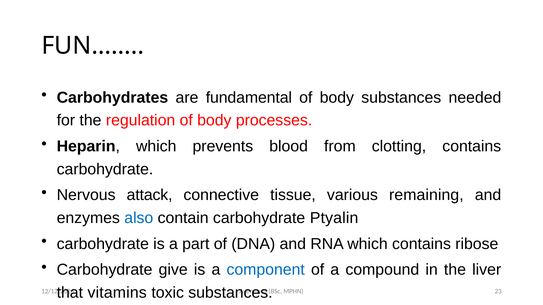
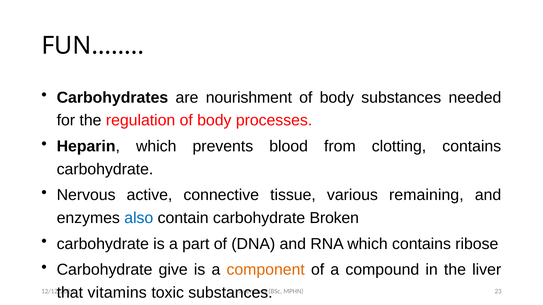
fundamental: fundamental -> nourishment (249, 98)
attack: attack -> active (150, 195)
Ptyalin: Ptyalin -> Broken (334, 218)
component colour: blue -> orange (266, 270)
